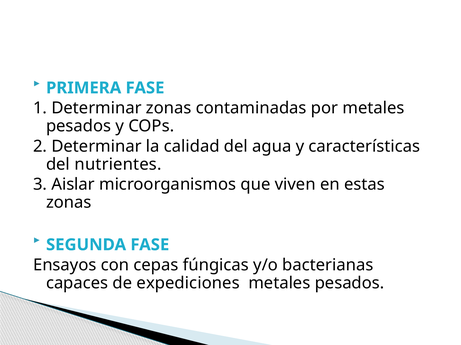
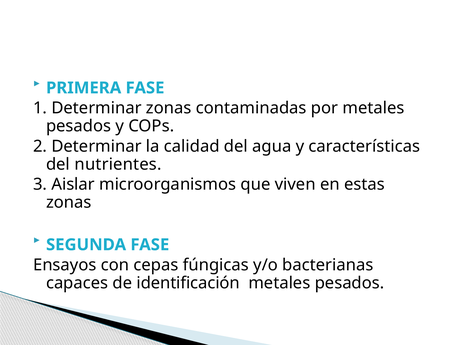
expediciones: expediciones -> identificación (188, 284)
